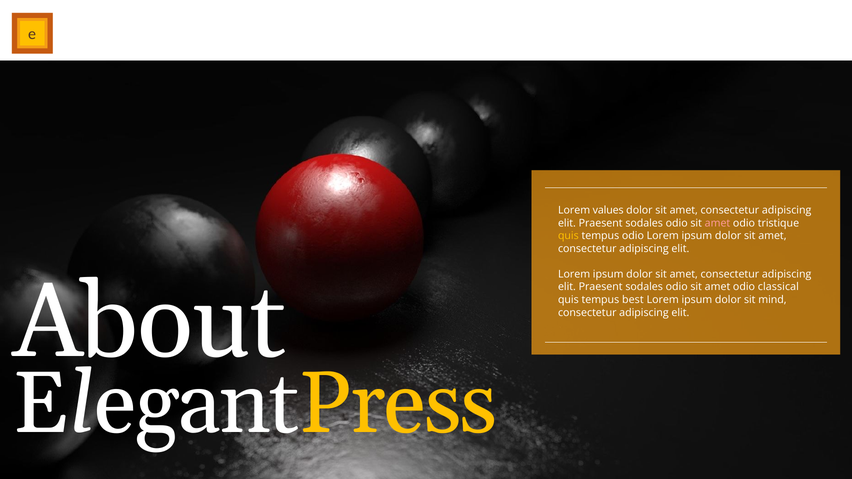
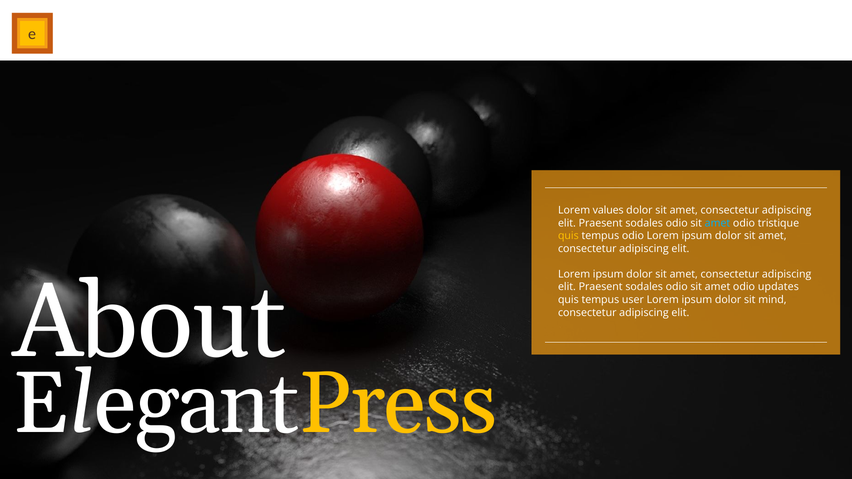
amet colour: pink -> light blue (717, 223)
classical: classical -> updates (778, 287)
best: best -> user (633, 300)
